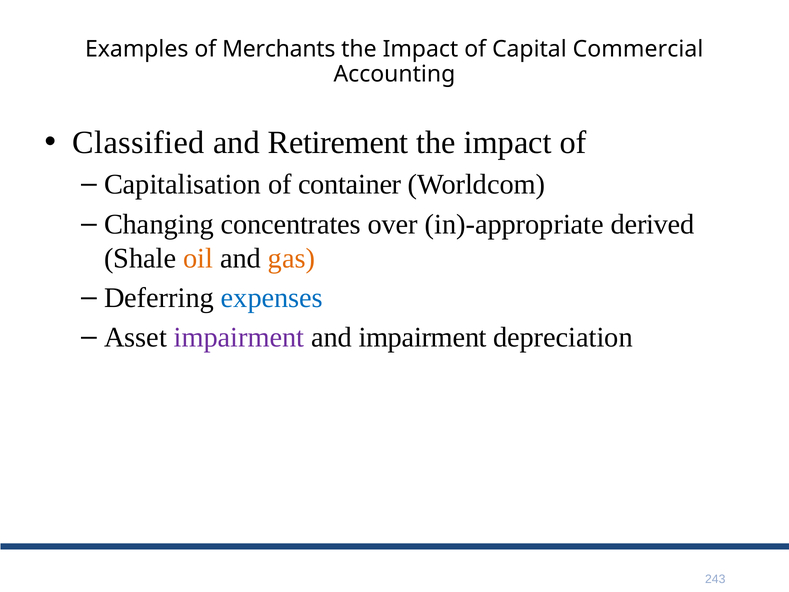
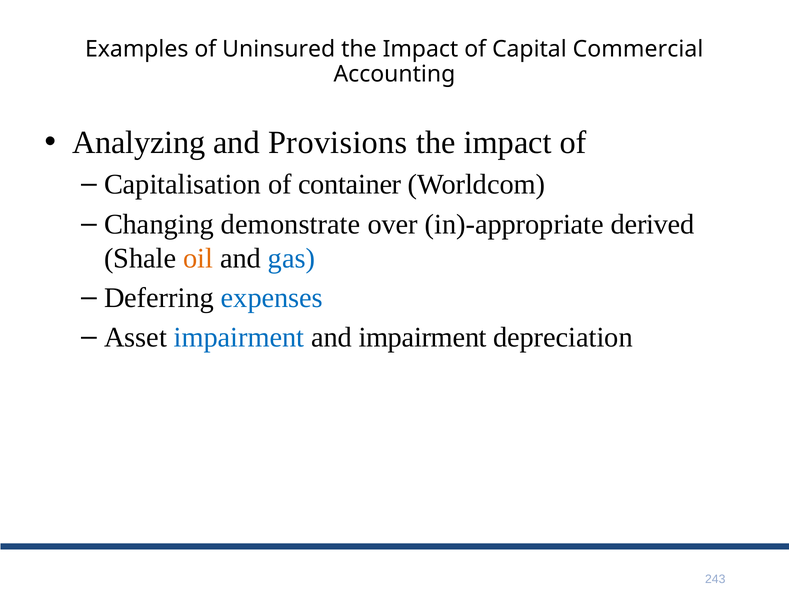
Merchants: Merchants -> Uninsured (279, 49)
Classified: Classified -> Analyzing (139, 143)
Retirement: Retirement -> Provisions (338, 143)
concentrates: concentrates -> demonstrate (291, 224)
gas colour: orange -> blue (292, 258)
impairment colour: purple -> blue (239, 337)
